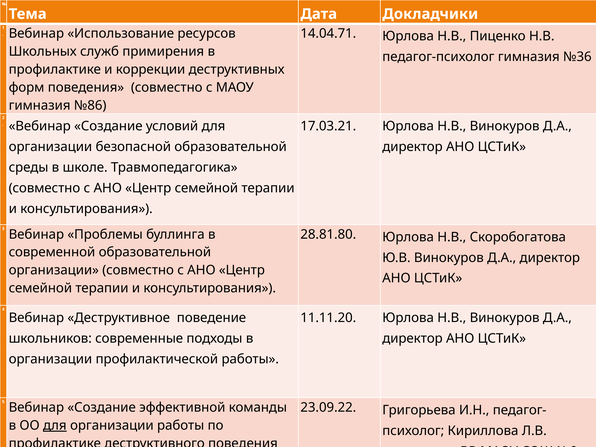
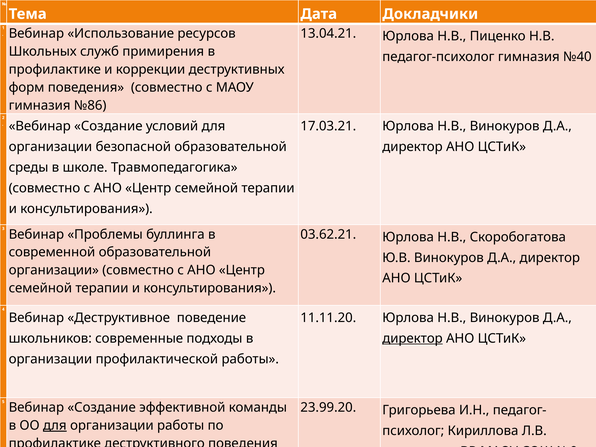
14.04.71: 14.04.71 -> 13.04.21 (328, 34)
№36: №36 -> №40 (577, 57)
28.81.80: 28.81.80 -> 03.62.21 (328, 234)
директор underline: none -> present (413, 338)
23.09.22: 23.09.22 -> 23.99.20 (328, 407)
